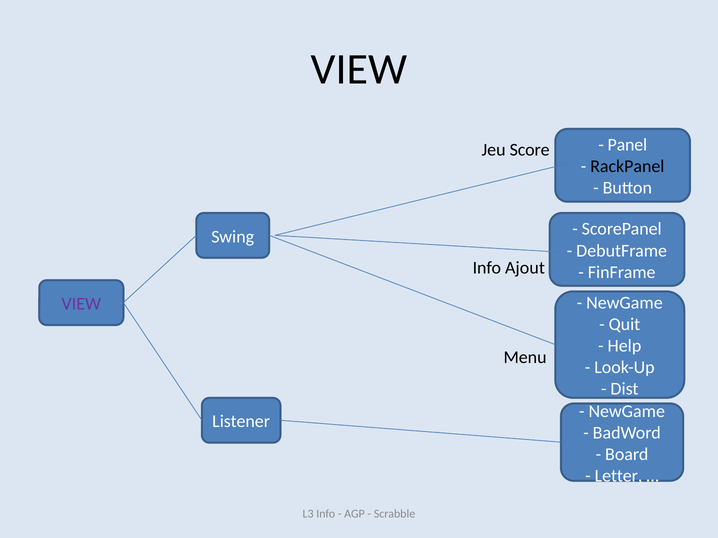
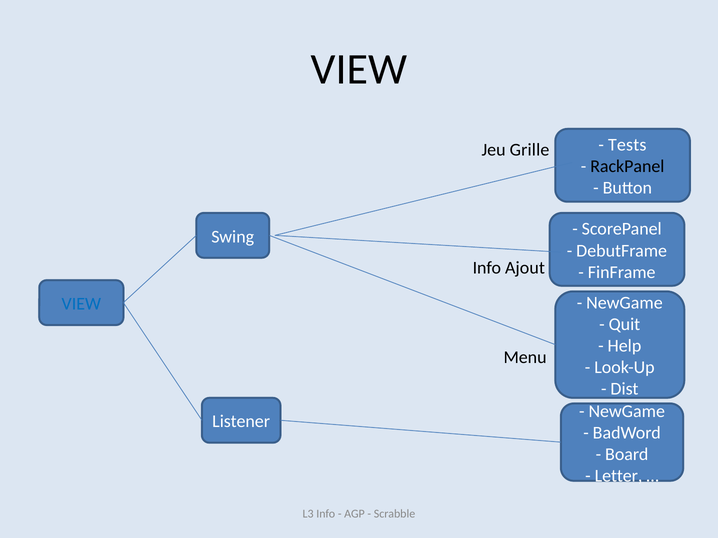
Panel: Panel -> Tests (627, 145)
Score: Score -> Grille (530, 150)
VIEW colour: purple -> blue (81, 304)
